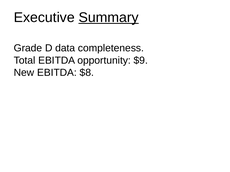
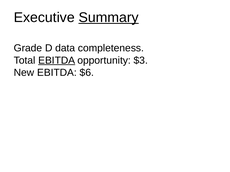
EBITDA underline: none -> present (57, 61)
$9: $9 -> $3 (141, 61)
$8: $8 -> $6 (87, 73)
